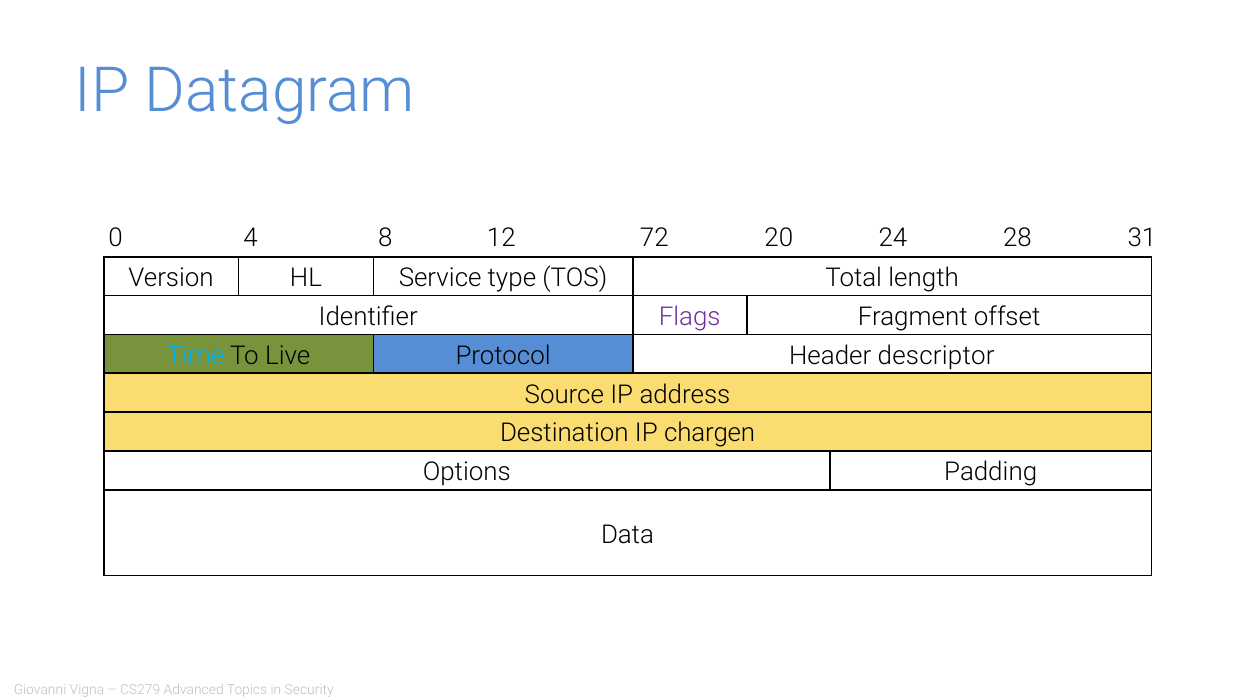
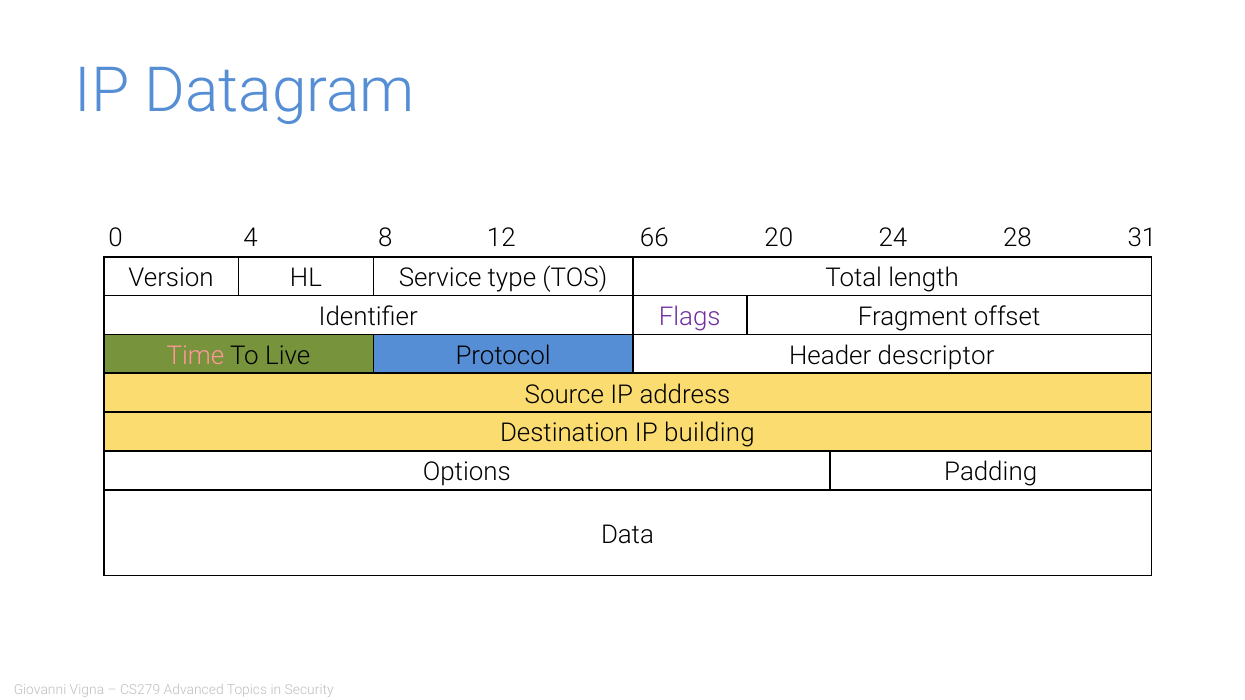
72: 72 -> 66 (654, 238)
Time colour: light blue -> pink (195, 356)
chargen: chargen -> building (709, 434)
